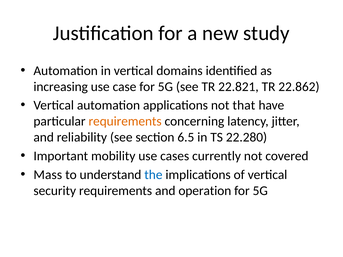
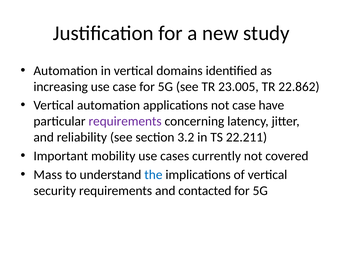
22.821: 22.821 -> 23.005 (238, 87)
not that: that -> case (244, 105)
requirements colour: orange -> purple (125, 121)
6.5: 6.5 -> 3.2 (186, 137)
22.280: 22.280 -> 22.211 (246, 137)
operation: operation -> contacted (205, 191)
